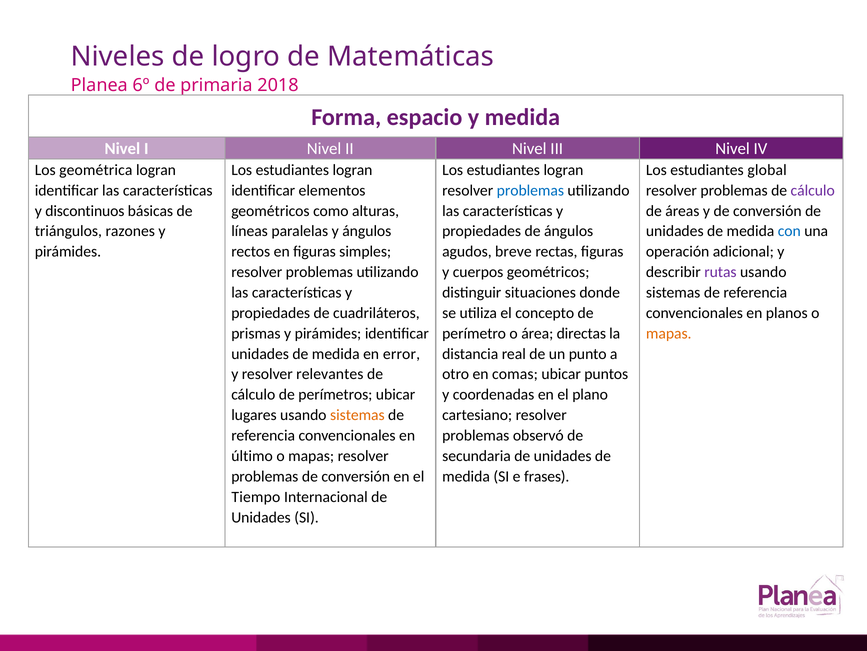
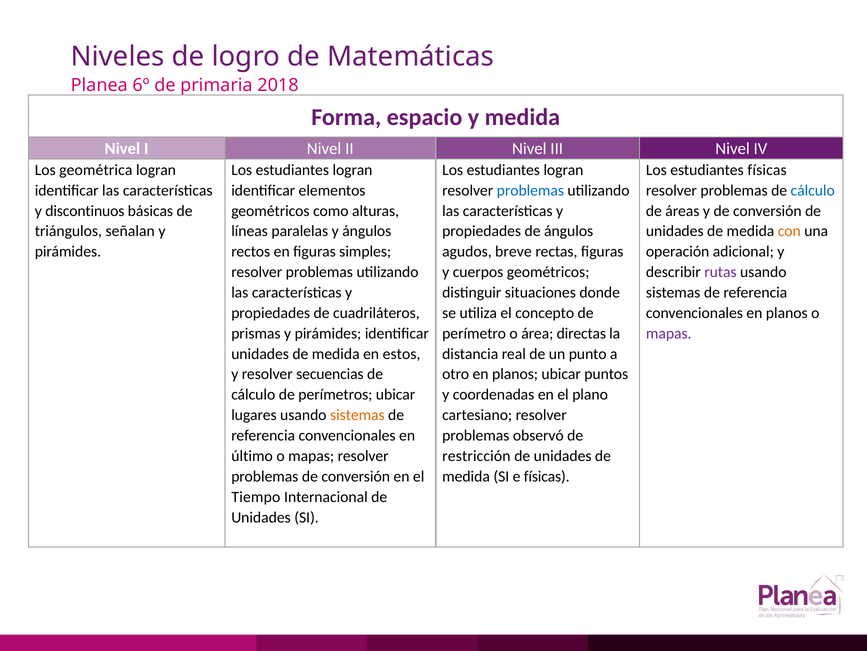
estudiantes global: global -> físicas (767, 170)
cálculo colour: purple -> blue (813, 190)
razones: razones -> señalan (130, 231)
con colour: blue -> orange (789, 231)
mapas colour: orange -> purple (669, 333)
error: error -> estos (402, 353)
relevantes: relevantes -> secuencias (330, 374)
otro en comas: comas -> planos (515, 374)
secundaria: secundaria -> restricción (476, 456)
e frases: frases -> físicas (547, 476)
